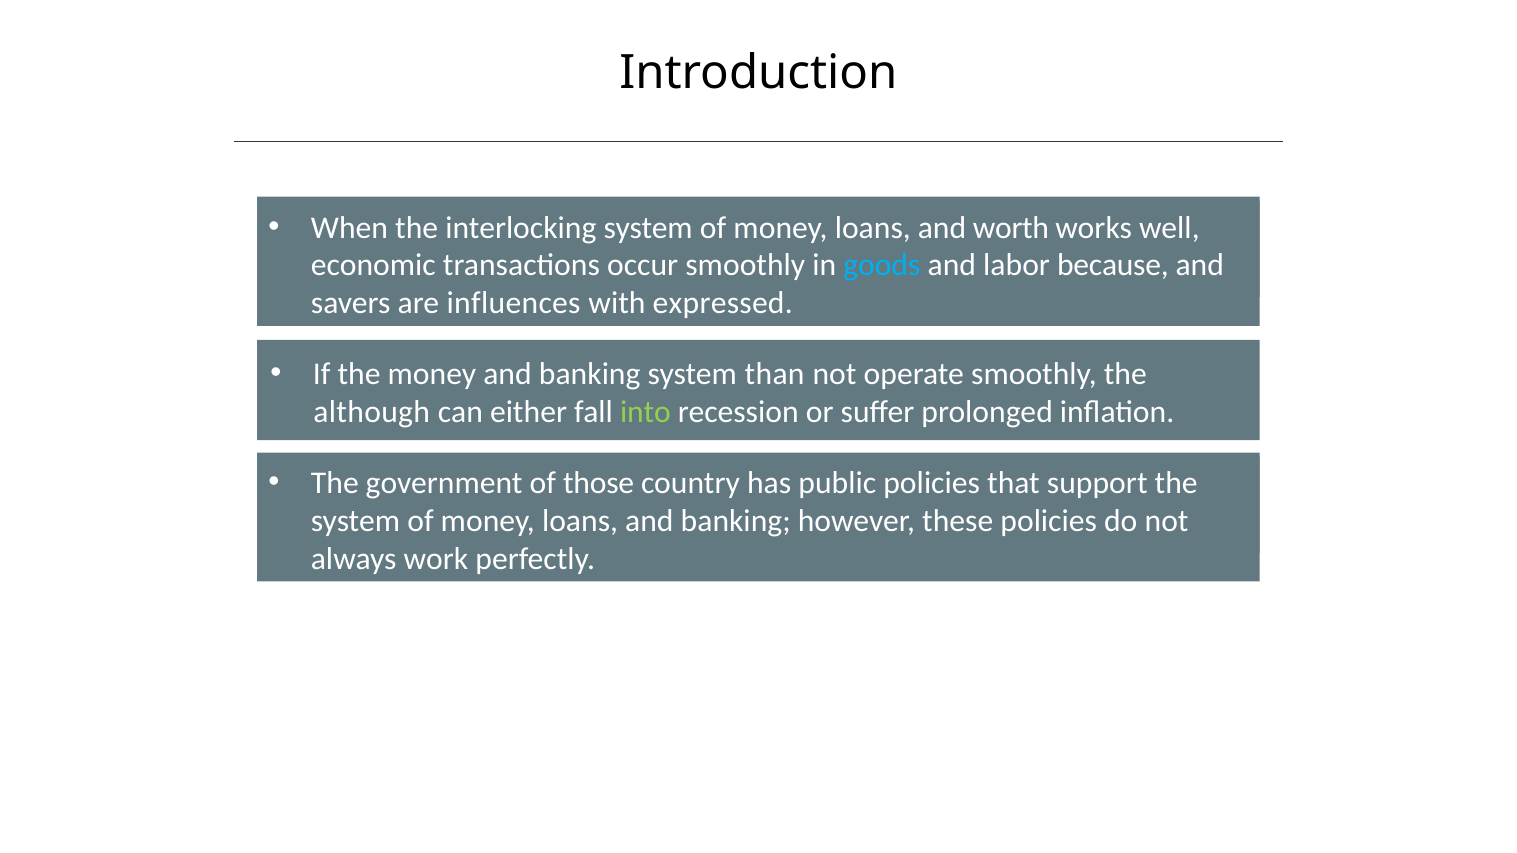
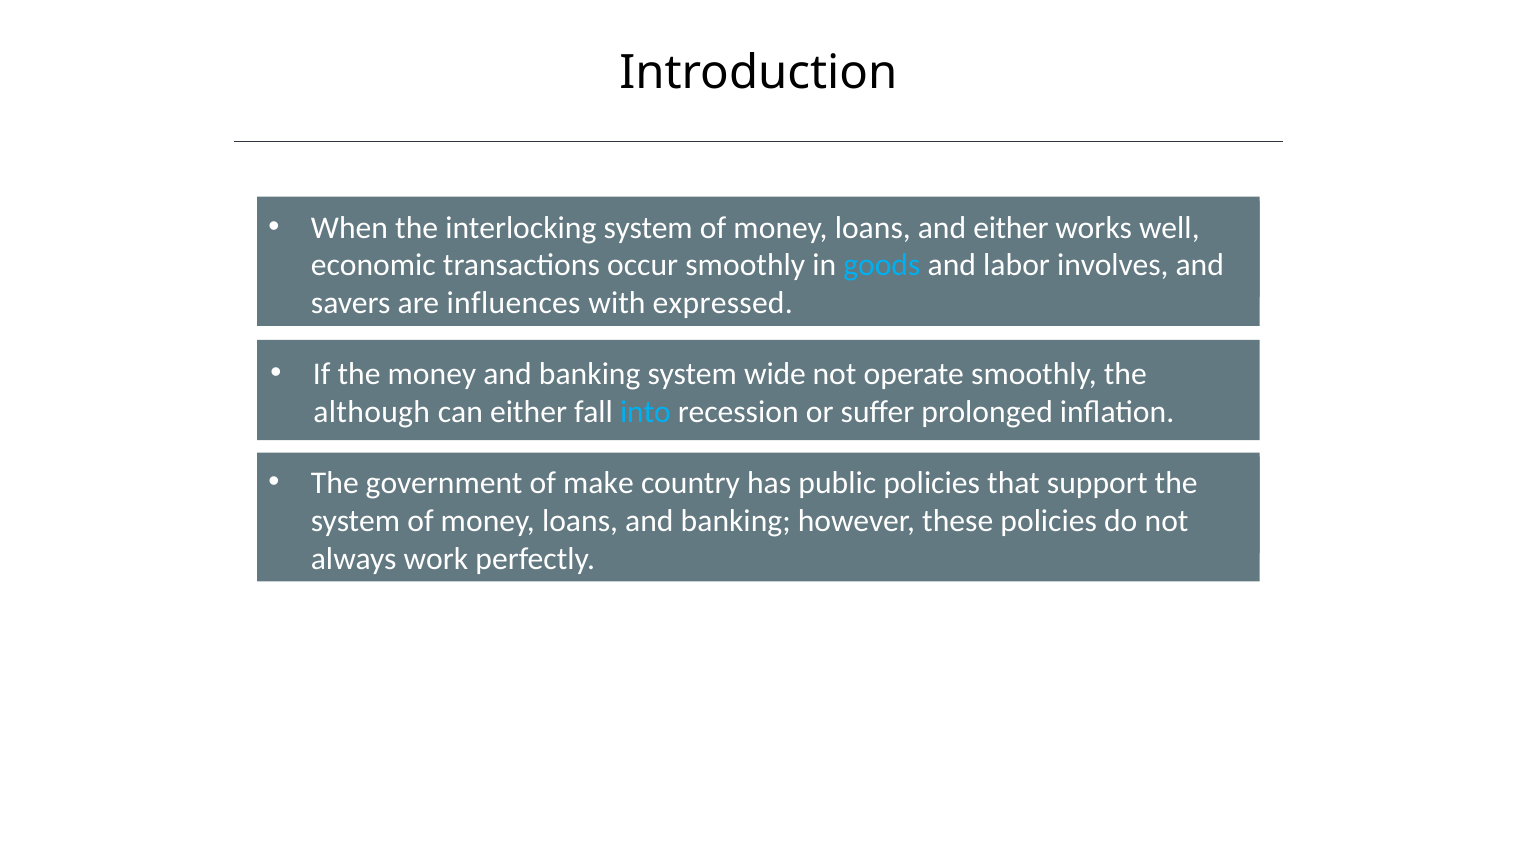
and worth: worth -> either (1011, 228)
because: because -> involves (1113, 266)
than: than -> wide (775, 374)
into colour: light green -> light blue (645, 412)
those: those -> make (598, 483)
